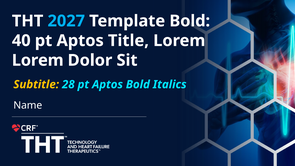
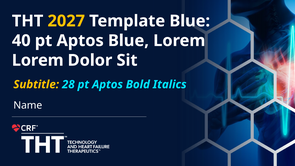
2027 colour: light blue -> yellow (66, 21)
Template Bold: Bold -> Blue (190, 21)
Aptos Title: Title -> Blue (128, 41)
